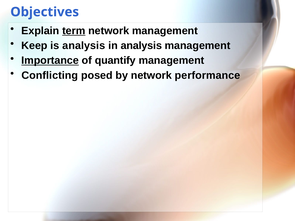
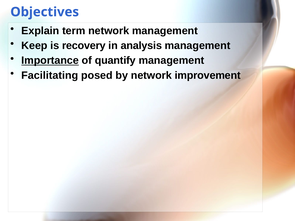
term underline: present -> none (74, 31)
is analysis: analysis -> recovery (84, 46)
Conflicting: Conflicting -> Facilitating (50, 75)
performance: performance -> improvement (208, 75)
